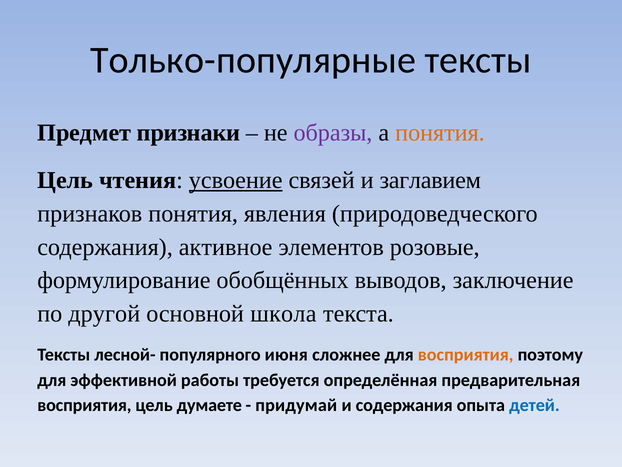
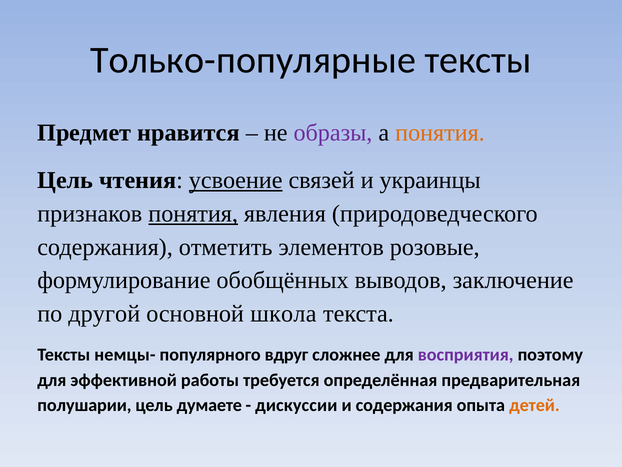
признаки: признаки -> нравится (188, 133)
заглавием: заглавием -> украинцы (430, 180)
понятия underline: none -> present (193, 213)
активное: активное -> отметить (226, 247)
лесной-: лесной- -> немцы- (125, 355)
июня: июня -> вдруг (287, 355)
восприятия colour: orange -> purple (466, 355)
восприятия: восприятия -> полушарии (84, 405)
придумай: придумай -> дискуссии (296, 405)
детей colour: blue -> orange (534, 405)
